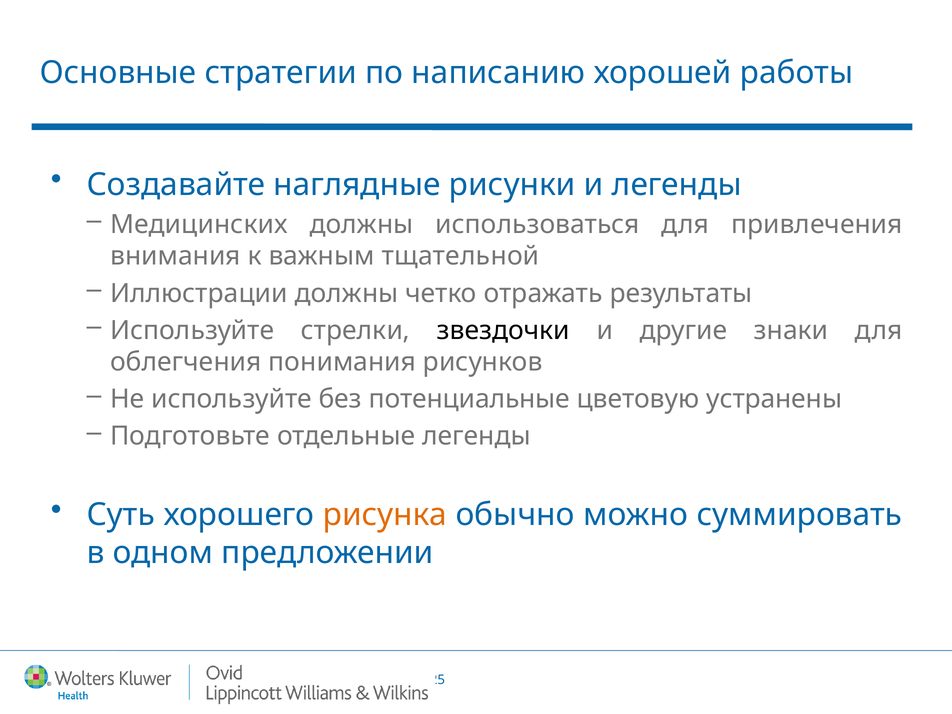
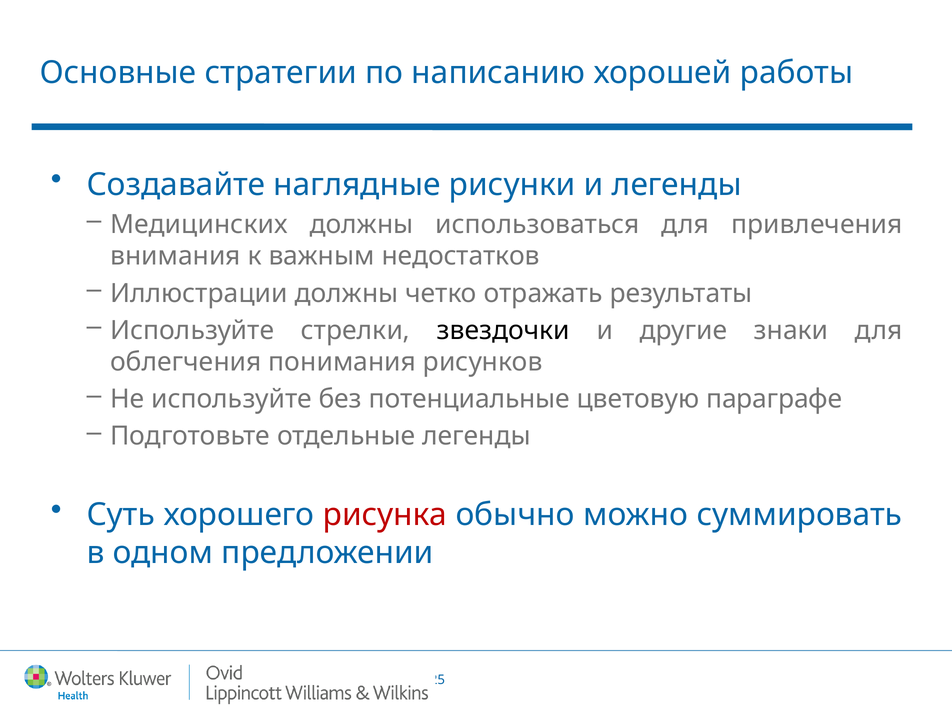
тщательной: тщательной -> недостатков (461, 256)
устранены: устранены -> параграфе (774, 399)
рисунка colour: orange -> red (385, 515)
